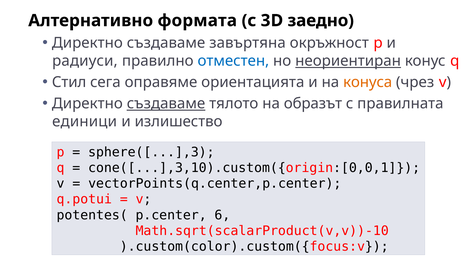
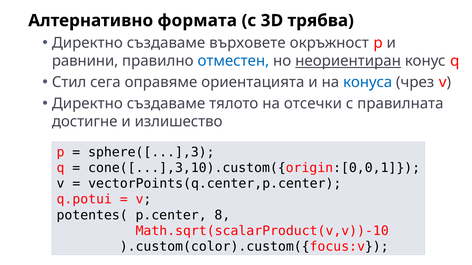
заедно: заедно -> трябва (321, 21)
завъртяна: завъртяна -> върховете (247, 43)
радиуси: радиуси -> равнини (85, 61)
конуса colour: orange -> blue (368, 82)
създаваме underline: present -> none (166, 104)
образът: образът -> отсечки (313, 104)
единици: единици -> достигне (85, 122)
6: 6 -> 8 (222, 215)
